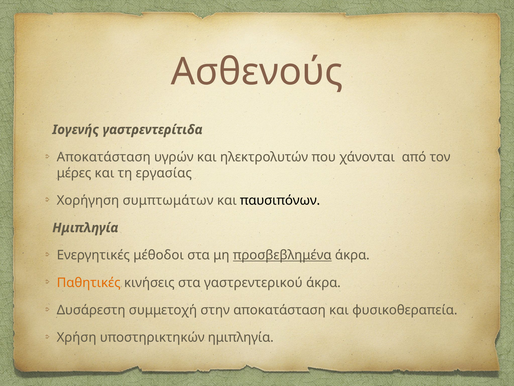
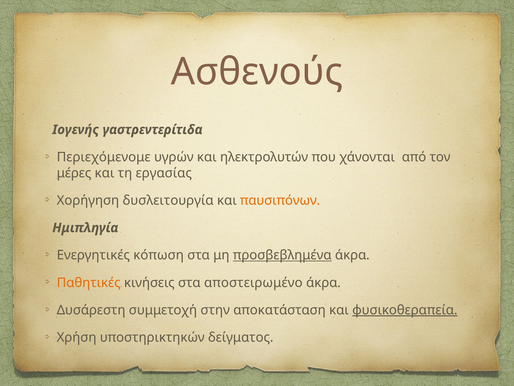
Αποκατάσταση: Αποκατάσταση -> Περιεχόμενομε (104, 157)
συμπτωμάτων: συμπτωμάτων -> δυσλειτουργία (168, 200)
παυσιπόνων colour: black -> orange (280, 200)
μέθοδοι: μέθοδοι -> κόπωση (159, 255)
γαστρεντερικού: γαστρεντερικού -> αποστειρωμένο (253, 282)
φυσικοθεραπεία underline: none -> present (405, 310)
υποστηρικτηκών ημιπληγία: ημιπληγία -> δείγματος (241, 337)
